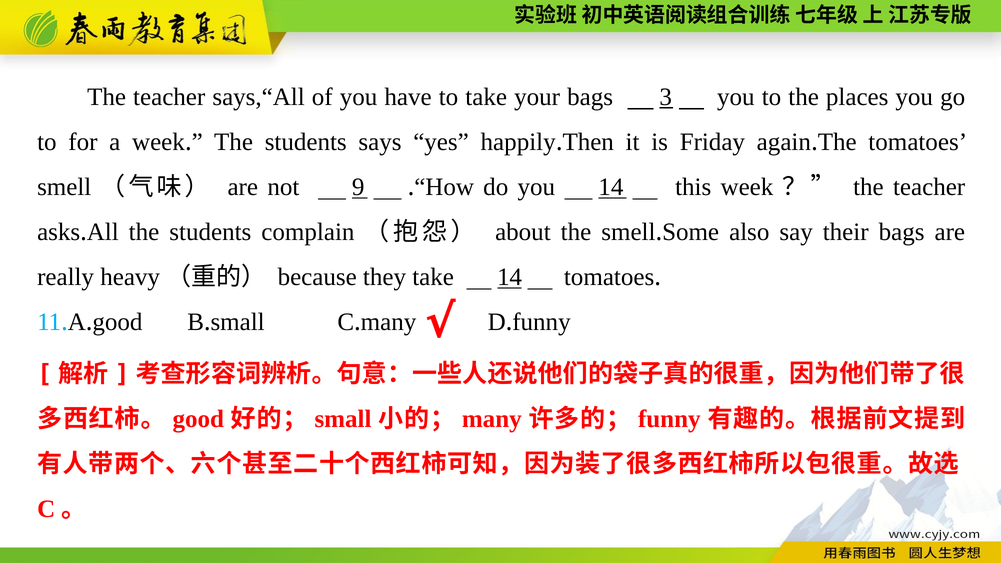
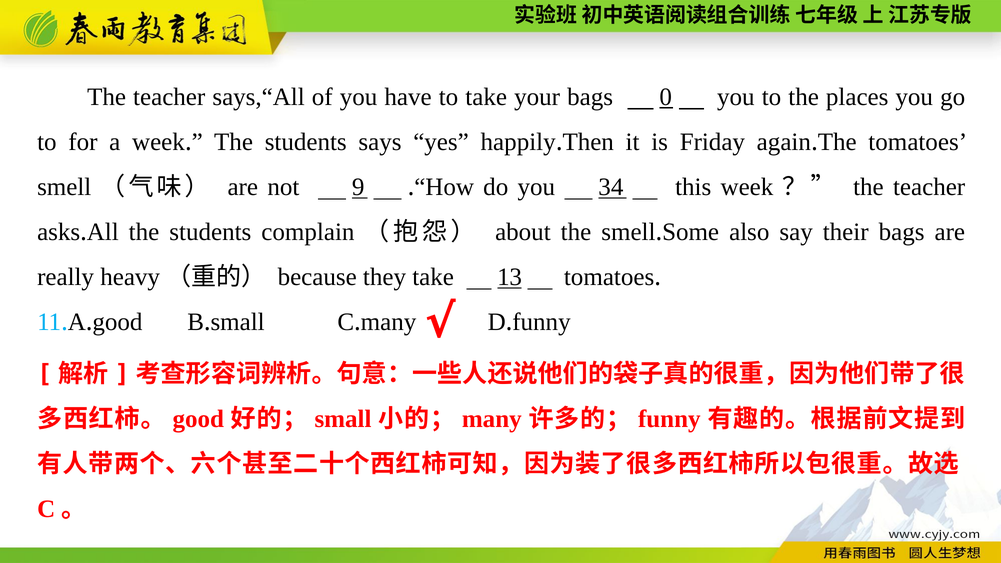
3: 3 -> 0 (666, 97)
you 14: 14 -> 34 (611, 187)
take 14: 14 -> 13 (510, 277)
